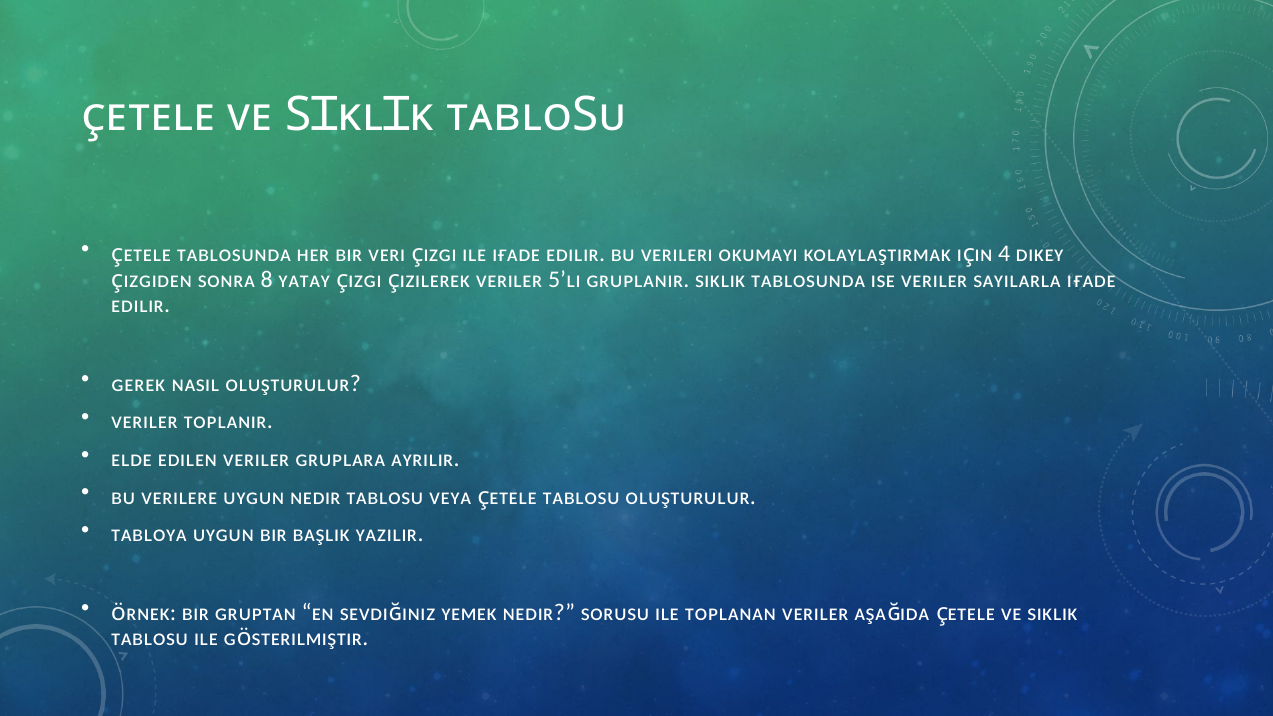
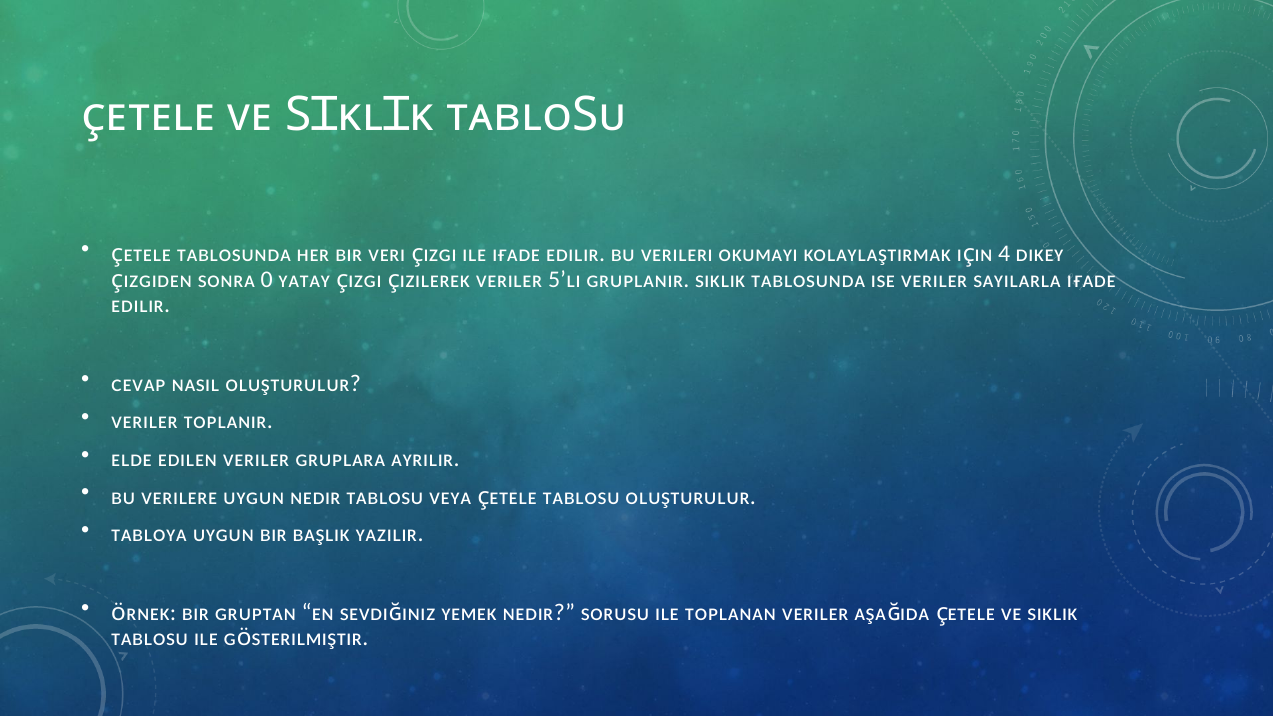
8: 8 -> 0 (267, 279)
ɢᴇʀᴇᴋ: ɢᴇʀᴇᴋ -> ᴄᴇᴠᴀᴘ (138, 383)
